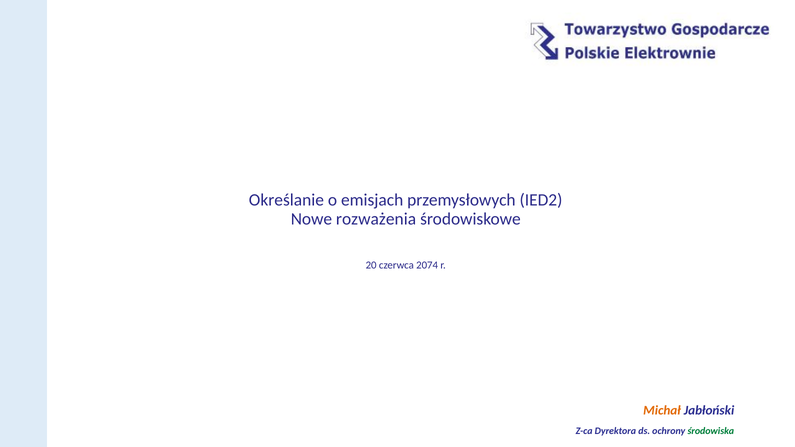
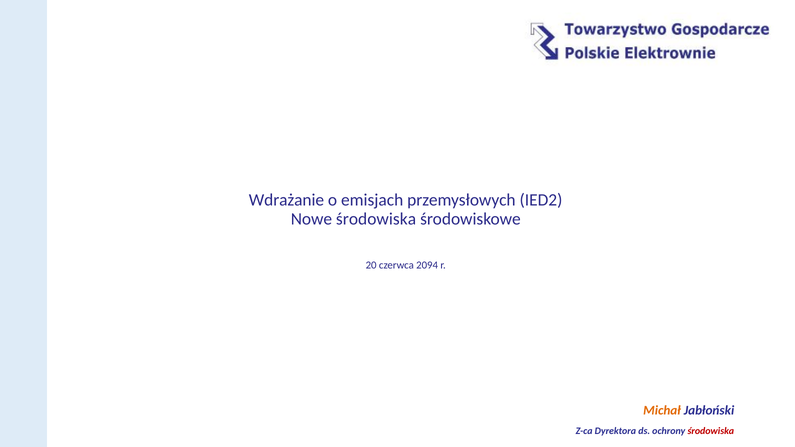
Określanie: Określanie -> Wdrażanie (286, 200)
Nowe rozważenia: rozważenia -> środowiska (376, 219)
2074: 2074 -> 2094 (427, 265)
środowiska colour: green -> red (711, 431)
